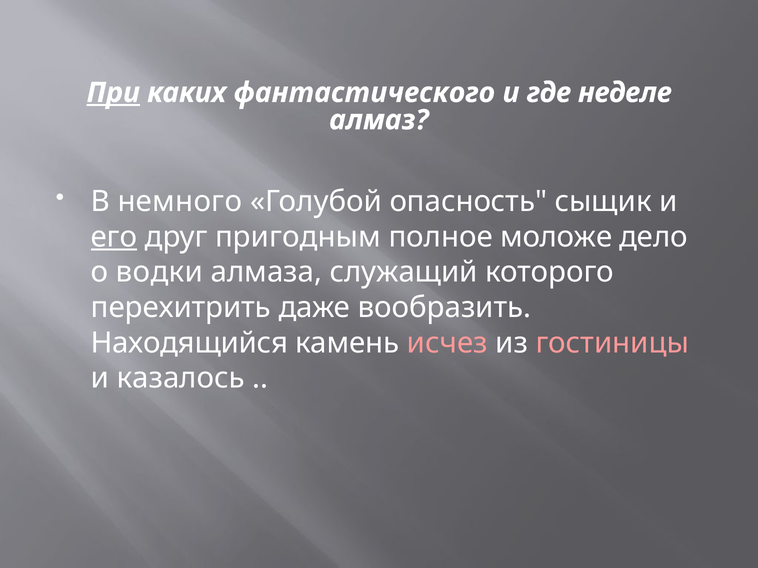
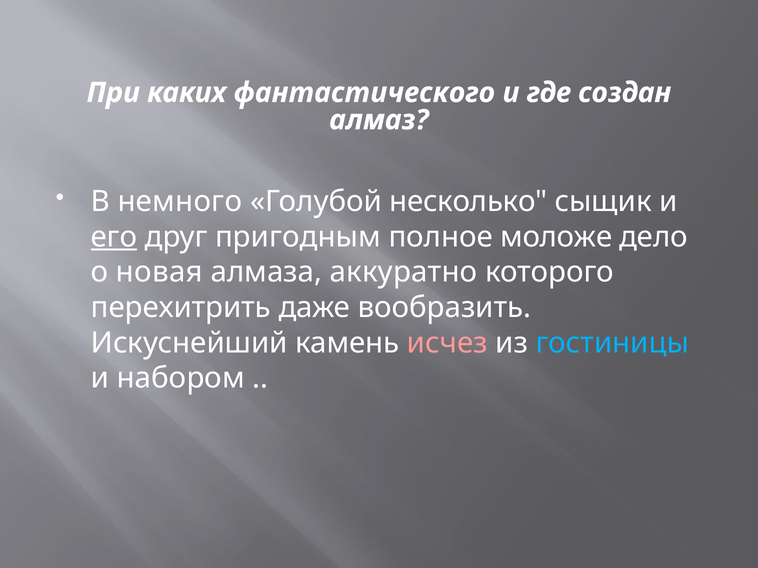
При underline: present -> none (113, 93)
неделе: неделе -> создан (625, 93)
опасность: опасность -> несколько (468, 202)
водки: водки -> новая (159, 272)
служащий: служащий -> аккуратно (404, 272)
Находящийся: Находящийся -> Искуснейший (189, 343)
гостиницы colour: pink -> light blue (612, 343)
казалось: казалось -> набором (181, 379)
